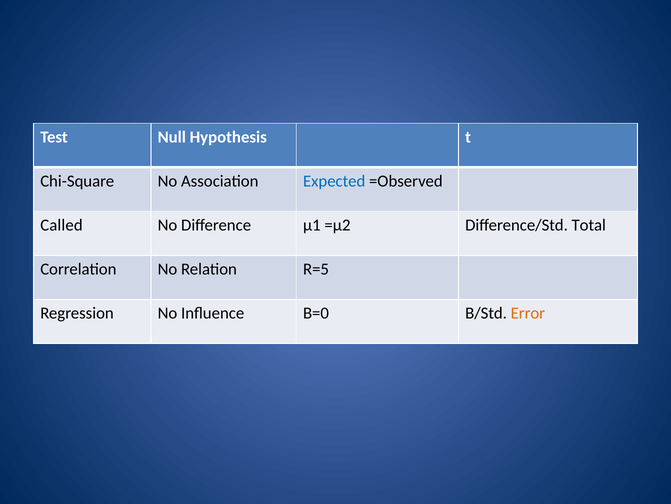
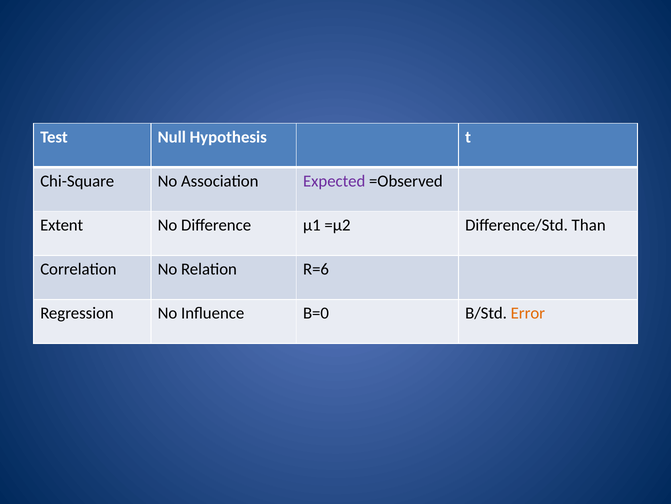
Expected colour: blue -> purple (334, 181)
Called: Called -> Extent (62, 225)
Total: Total -> Than (589, 225)
R=5: R=5 -> R=6 (316, 269)
